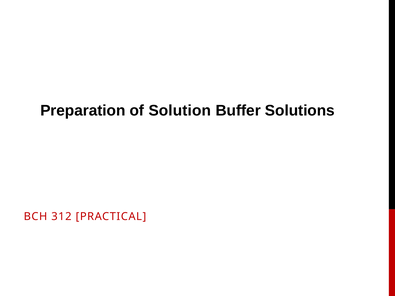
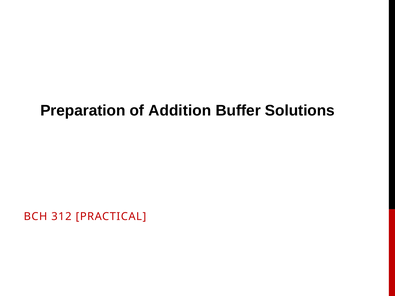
Solution: Solution -> Addition (180, 111)
